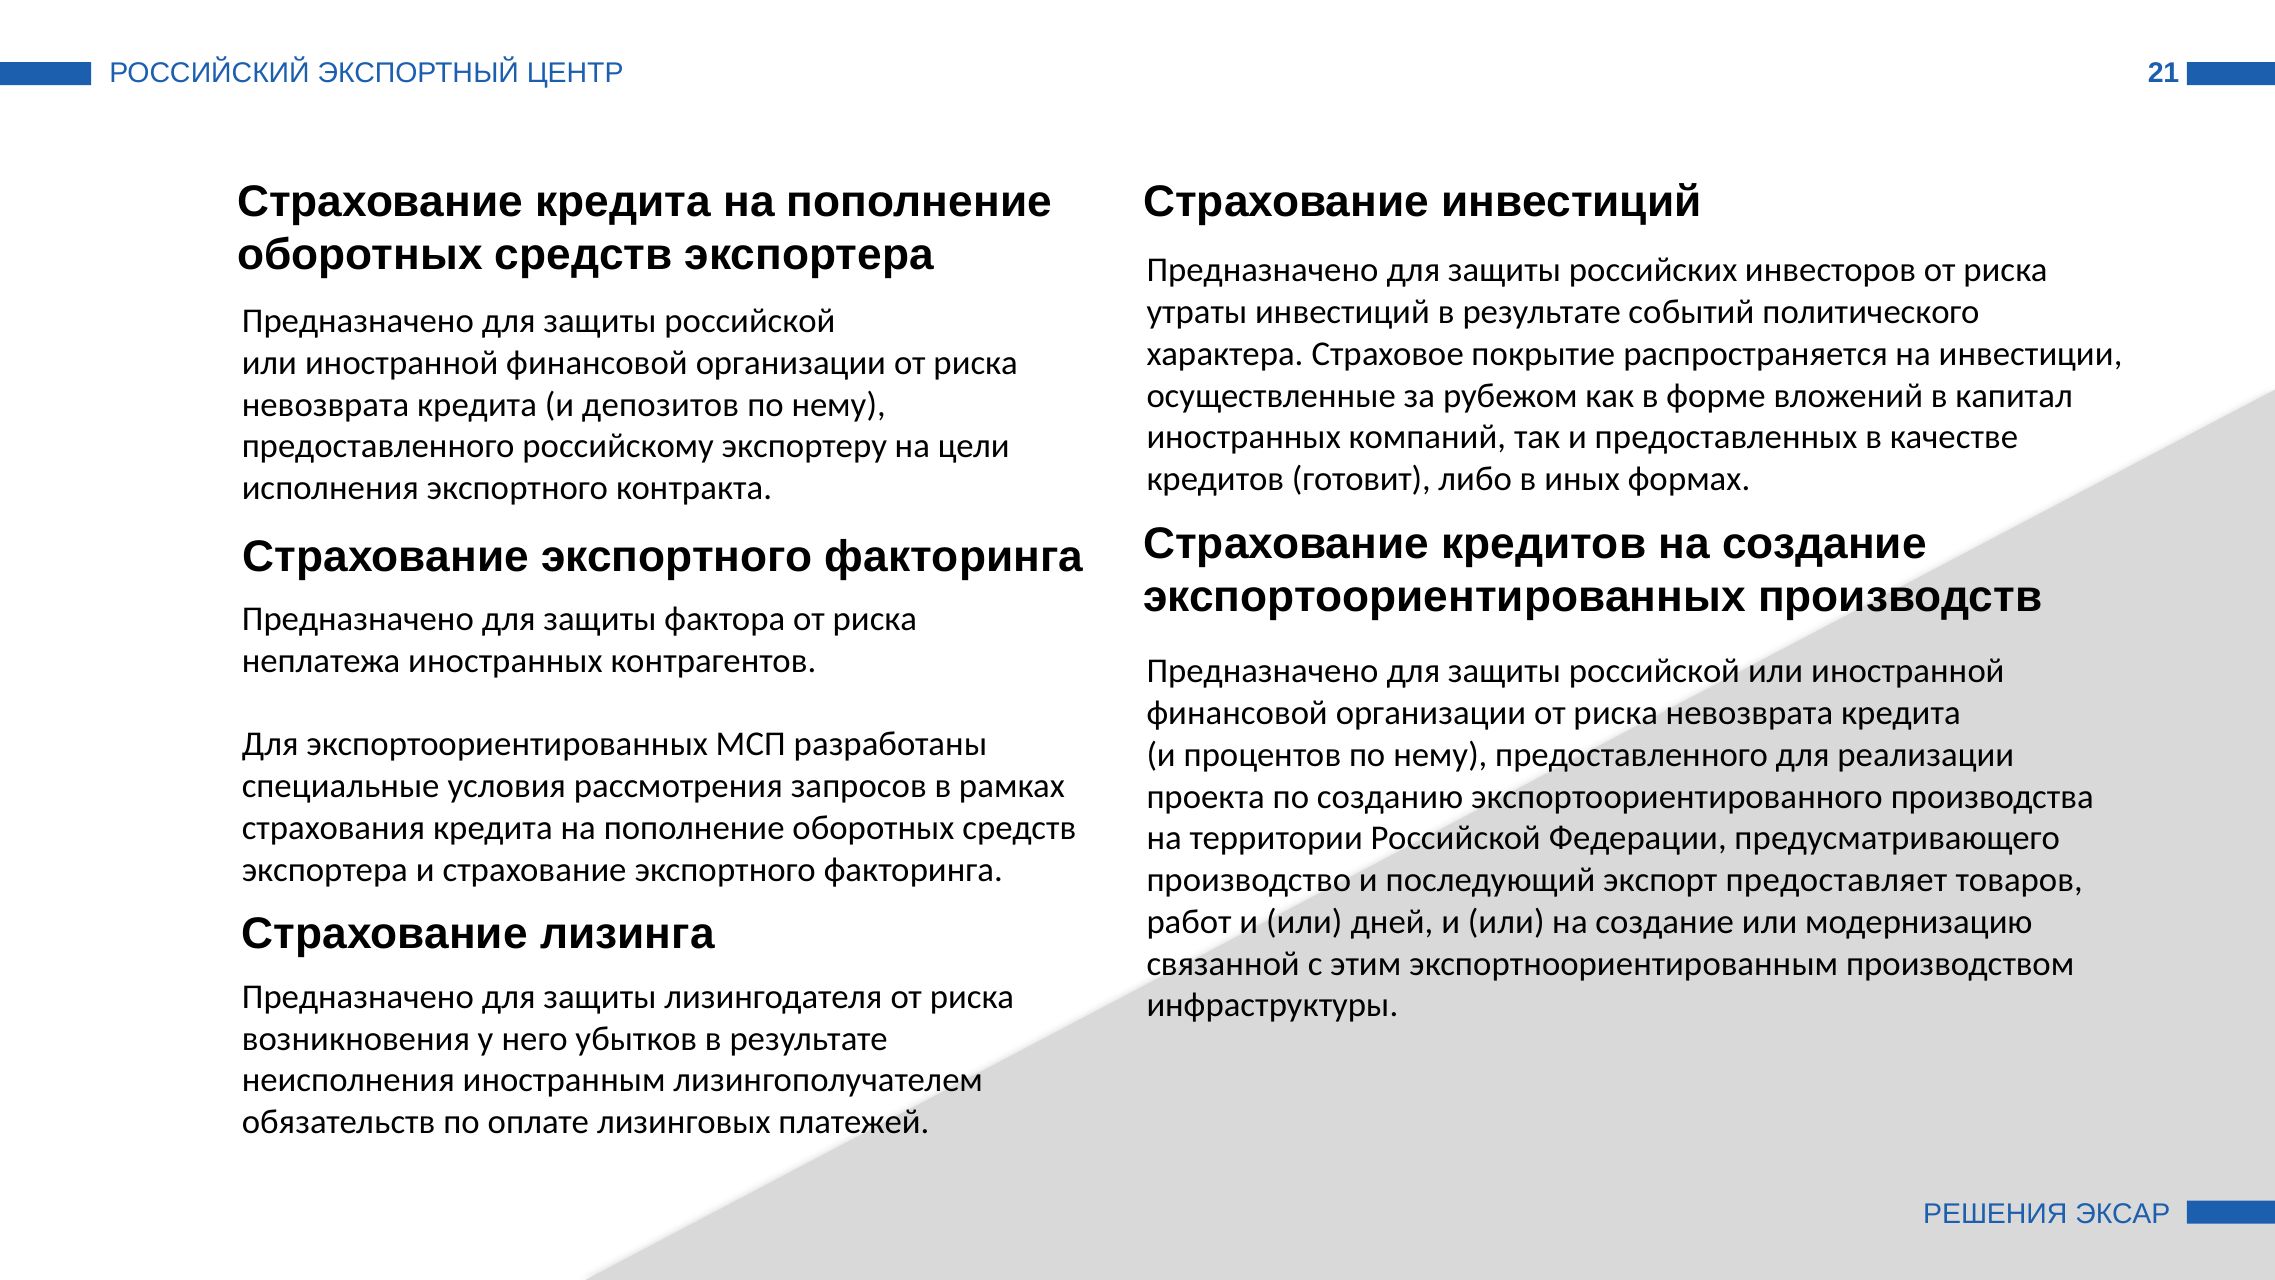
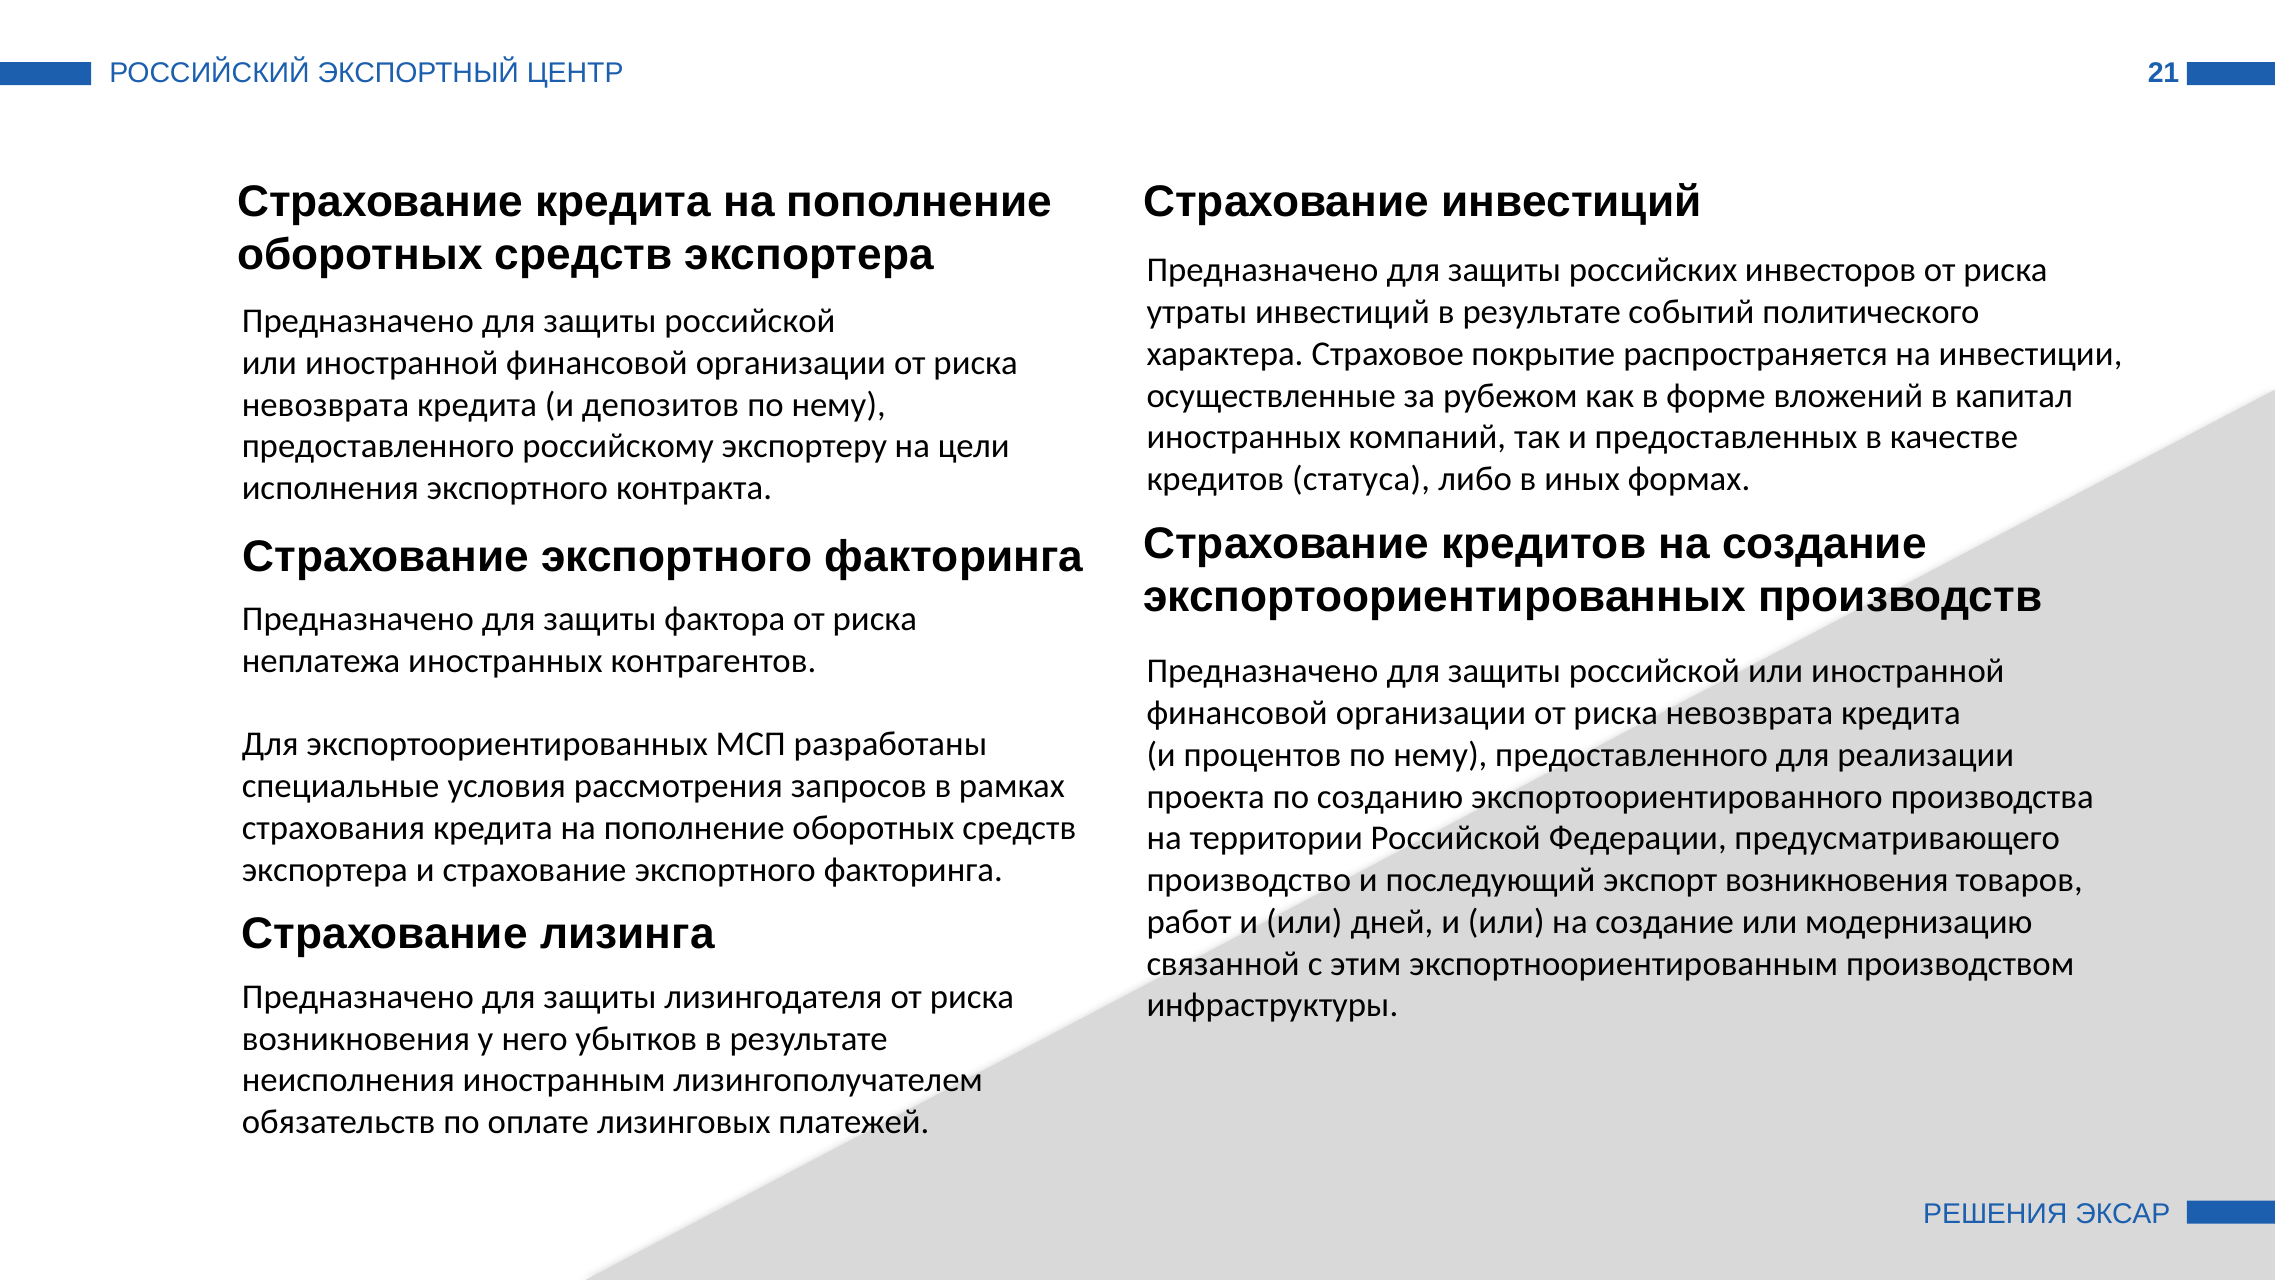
готовит: готовит -> статуса (1361, 479)
экспорт предоставляет: предоставляет -> возникновения (1837, 880)
